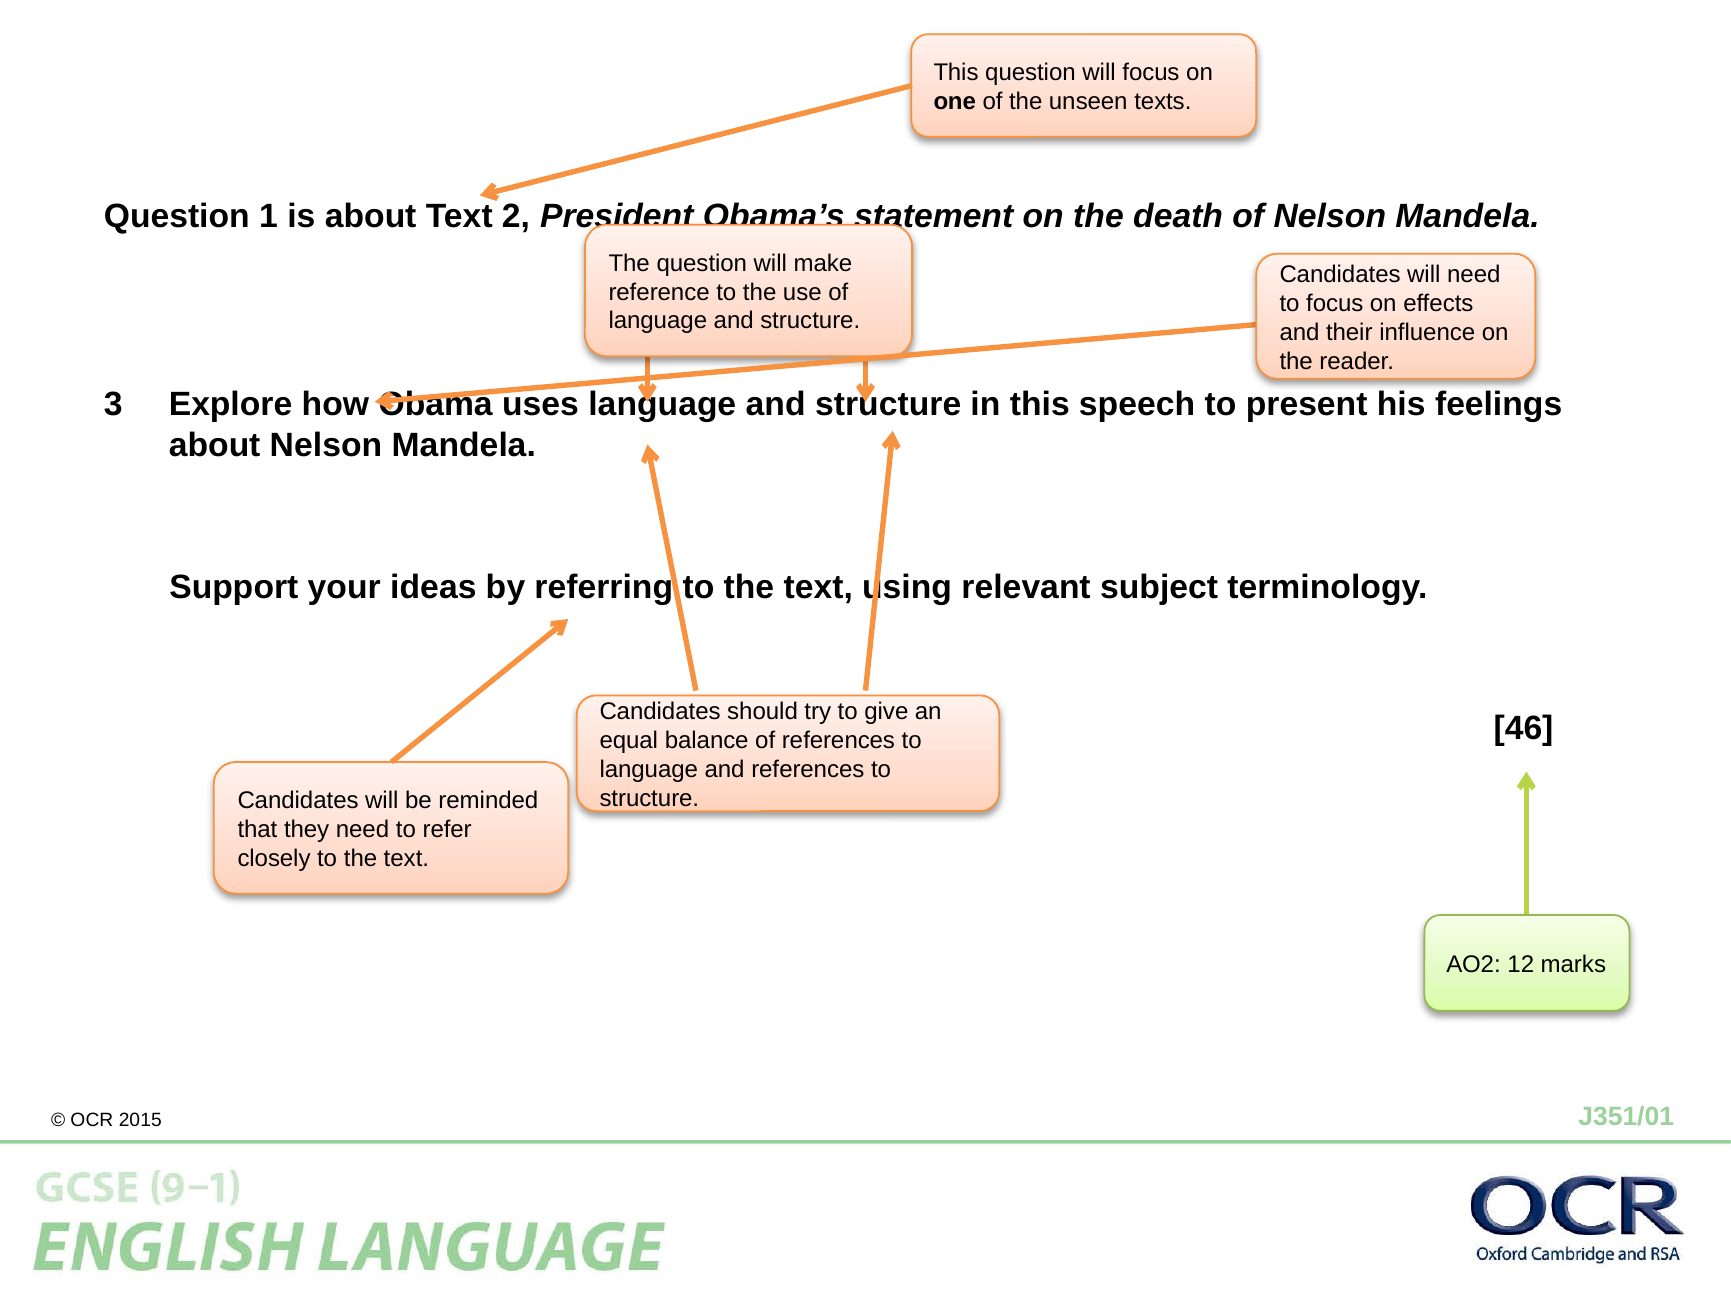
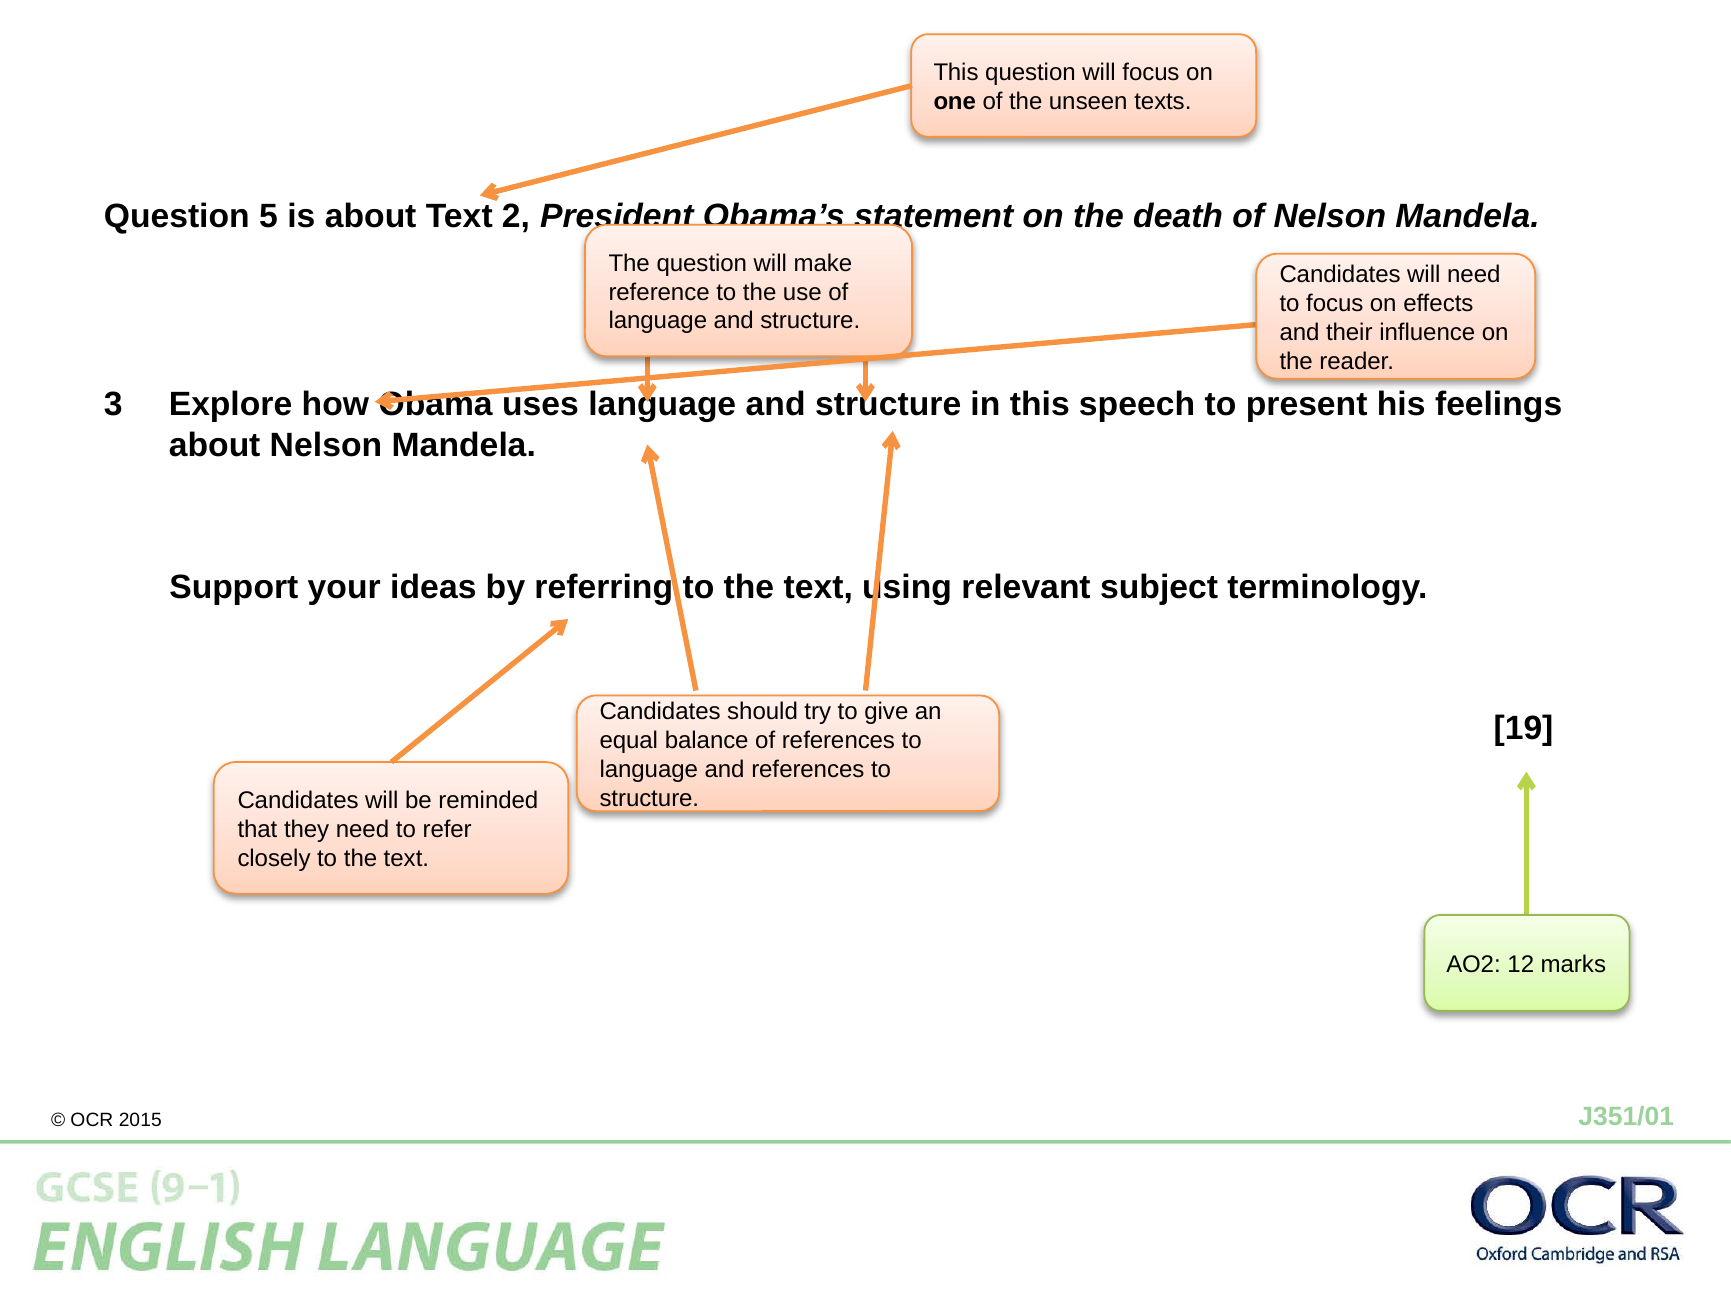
1: 1 -> 5 (269, 216)
46: 46 -> 19 (1524, 729)
